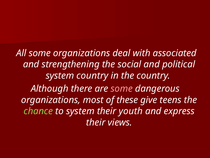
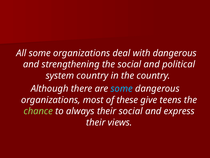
with associated: associated -> dangerous (175, 53)
some colour: pink -> light blue (122, 88)
to system: system -> always (80, 111)
their youth: youth -> social (131, 111)
